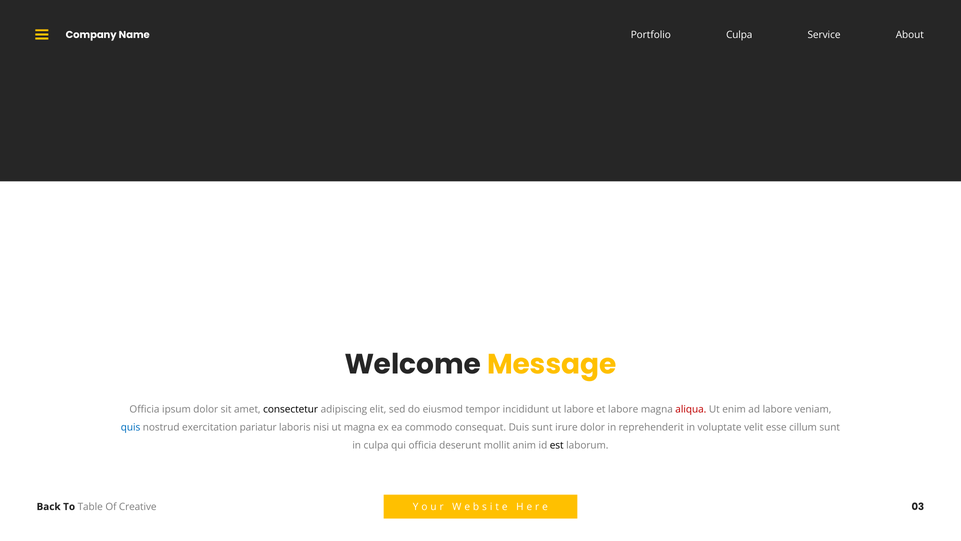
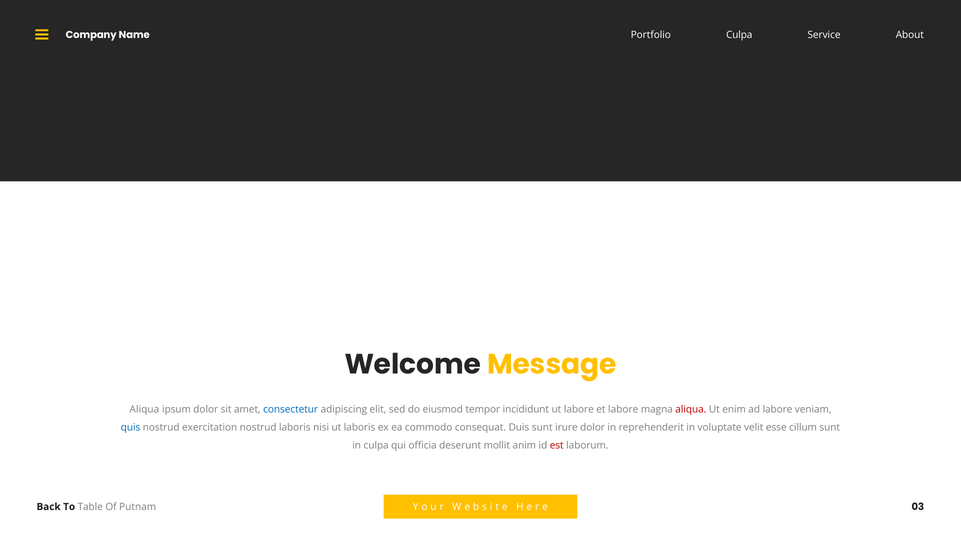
Officia: Officia -> Aliqua (144, 409)
consectetur colour: black -> blue (291, 409)
exercitation pariatur: pariatur -> nostrud (258, 427)
ut magna: magna -> laboris (360, 427)
est colour: black -> red (557, 445)
Creative: Creative -> Putnam (138, 506)
